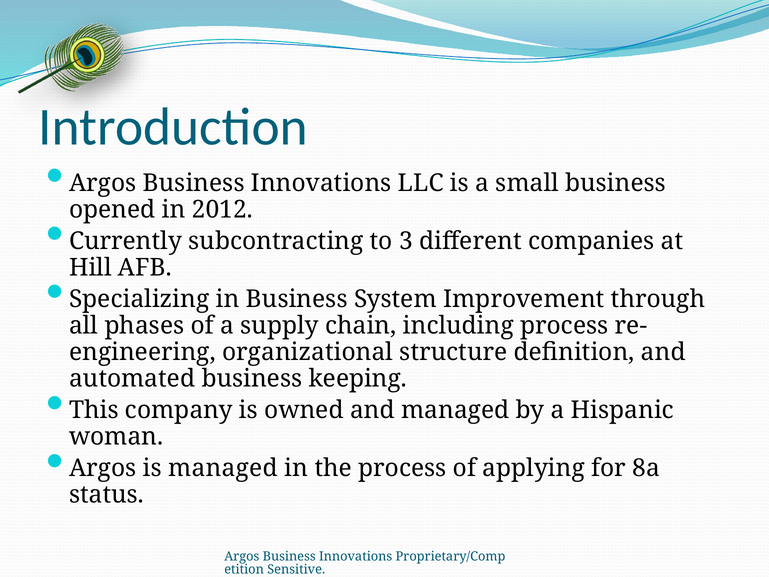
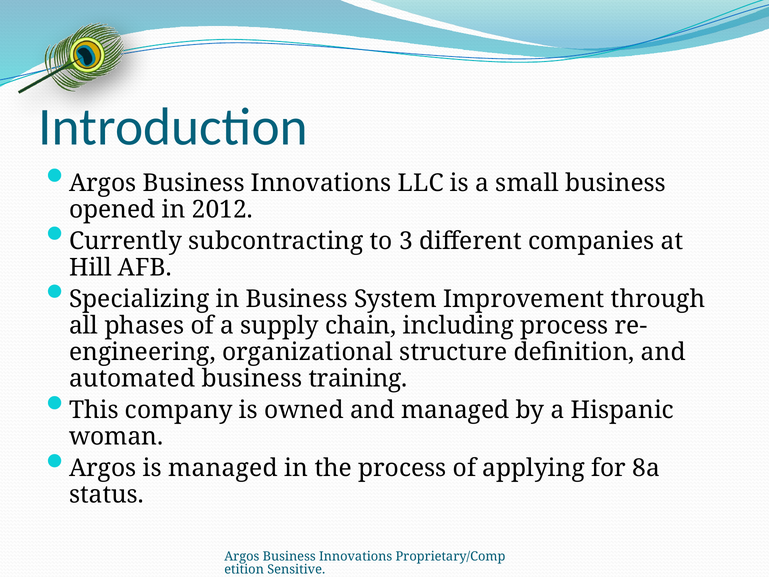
keeping: keeping -> training (358, 379)
